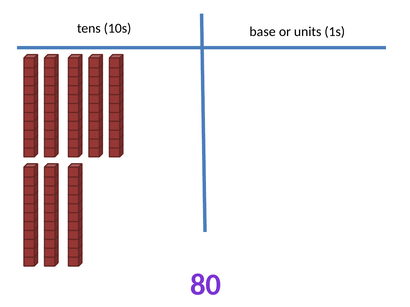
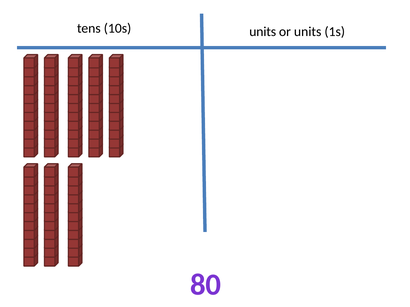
10s base: base -> units (263, 32)
